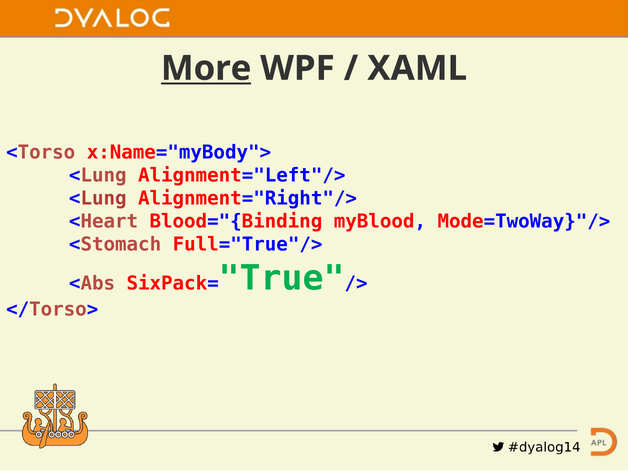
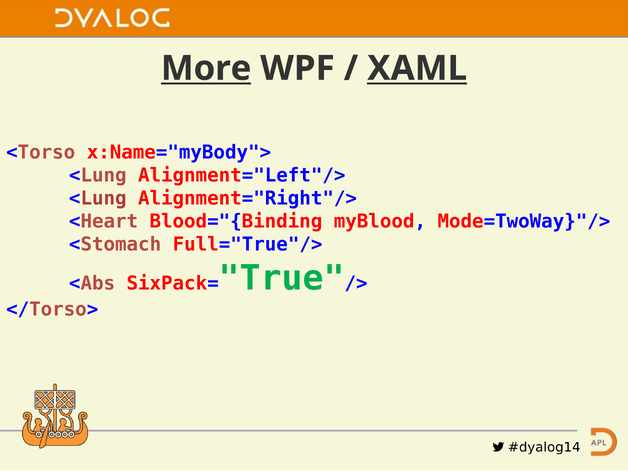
XAML underline: none -> present (417, 68)
